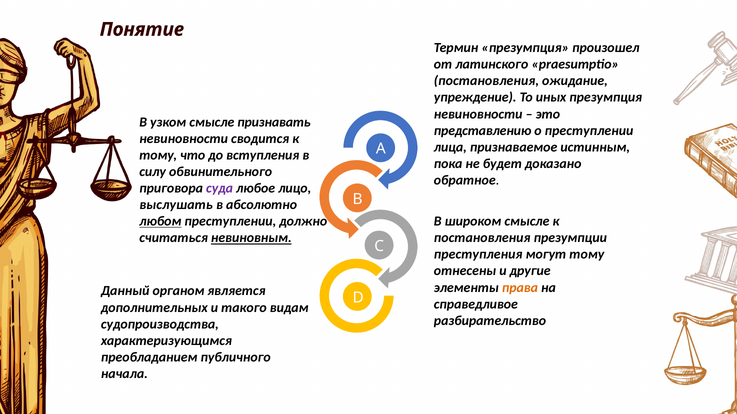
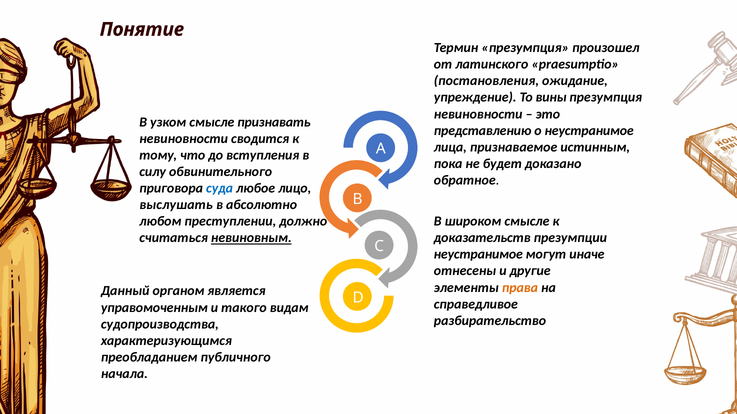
иных: иных -> вины (551, 98)
о преступлении: преступлении -> неустранимое (589, 131)
суда colour: purple -> blue (220, 189)
любом underline: present -> none (160, 222)
постановления: постановления -> доказательств (482, 238)
преступления: преступления -> неустранимое (478, 255)
могут тому: тому -> иначе (587, 255)
дополнительных: дополнительных -> управомоченным (154, 308)
